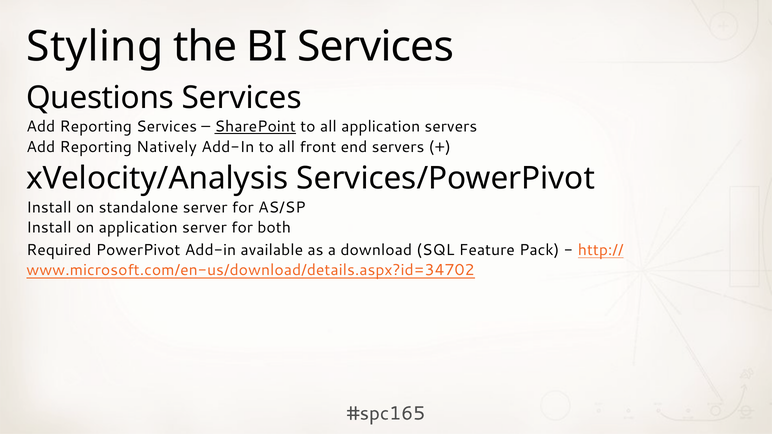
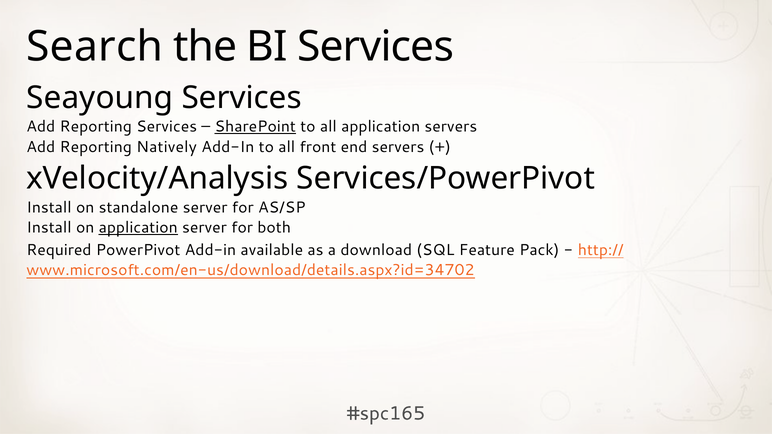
Styling: Styling -> Search (95, 47)
Questions: Questions -> Seayoung (100, 98)
application underline: none -> present (138, 228)
